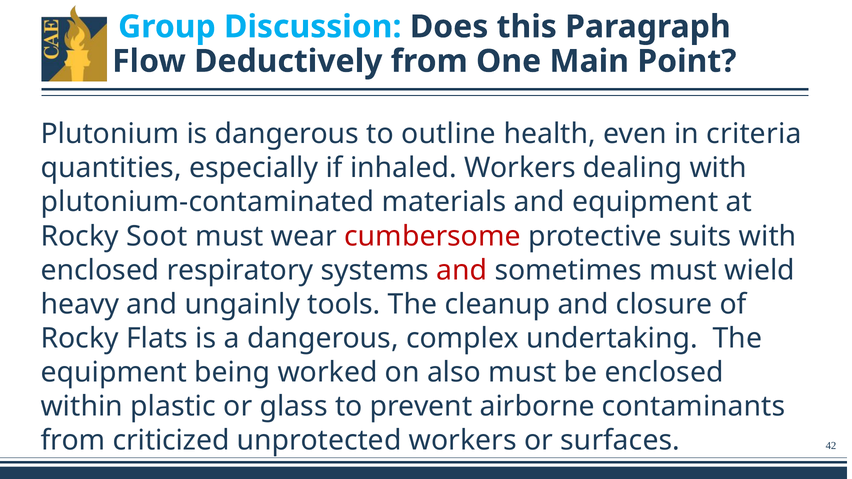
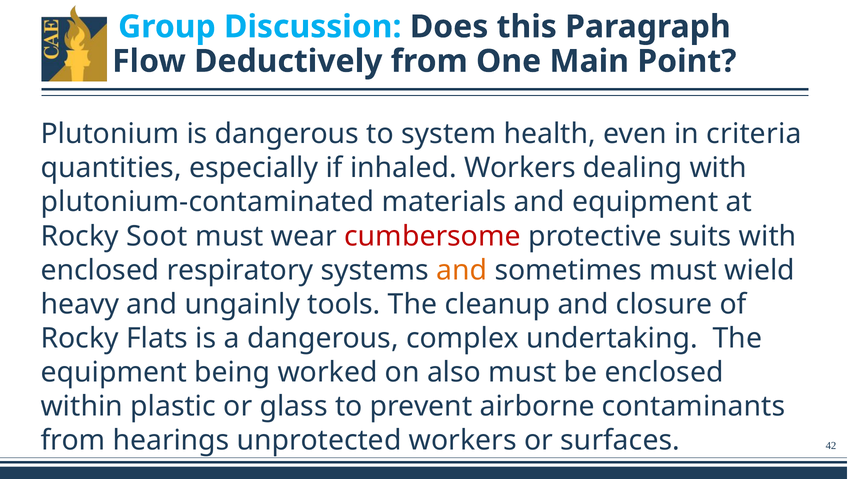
outline: outline -> system (449, 134)
and colour: red -> orange (462, 270)
criticized: criticized -> hearings (171, 441)
